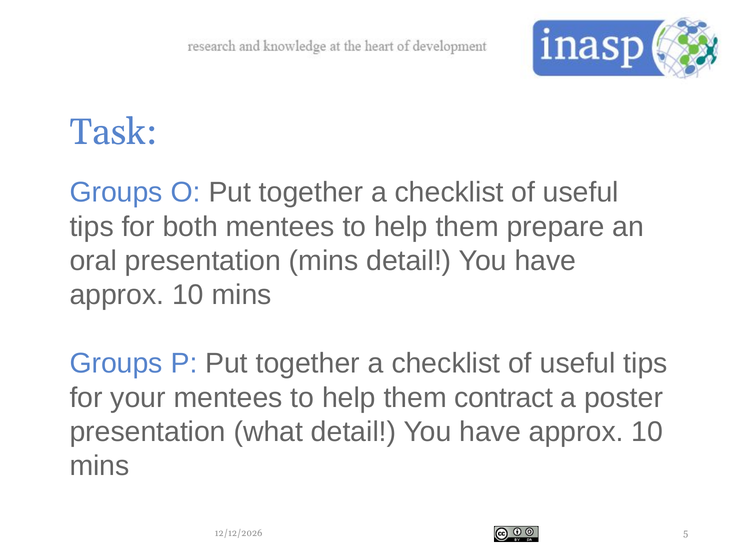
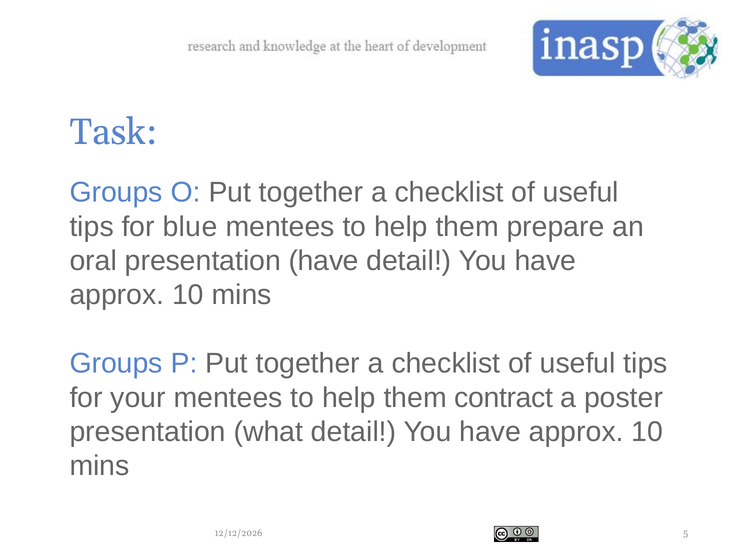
both: both -> blue (190, 227)
presentation mins: mins -> have (324, 261)
